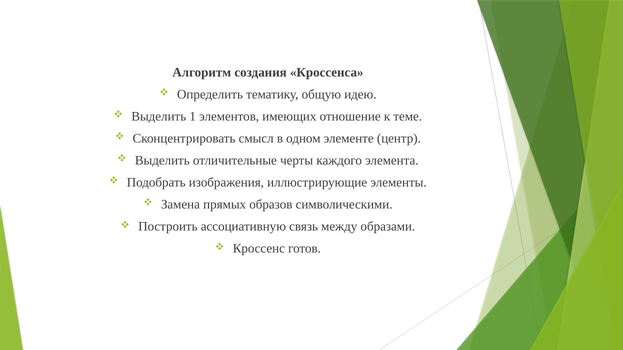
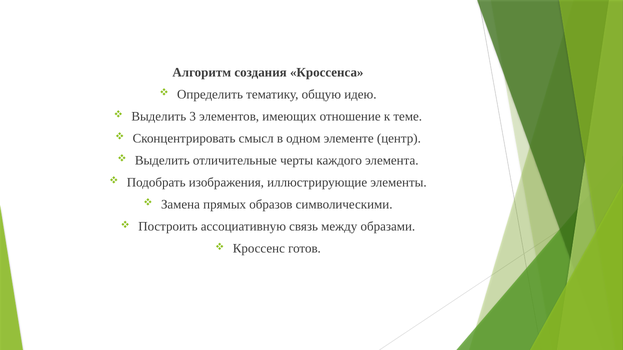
1: 1 -> 3 (193, 116)
